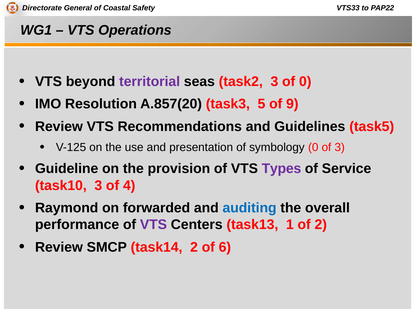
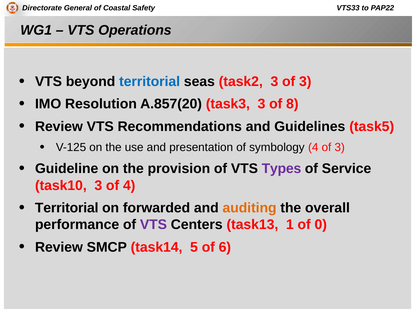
territorial colour: purple -> blue (150, 81)
3 of 0: 0 -> 3 (305, 81)
task3 5: 5 -> 3 (261, 104)
9: 9 -> 8 (292, 104)
symbology 0: 0 -> 4 (313, 147)
Raymond: Raymond -> Territorial (67, 208)
auditing colour: blue -> orange (250, 208)
of 2: 2 -> 0 (321, 224)
task14 2: 2 -> 5 (194, 247)
